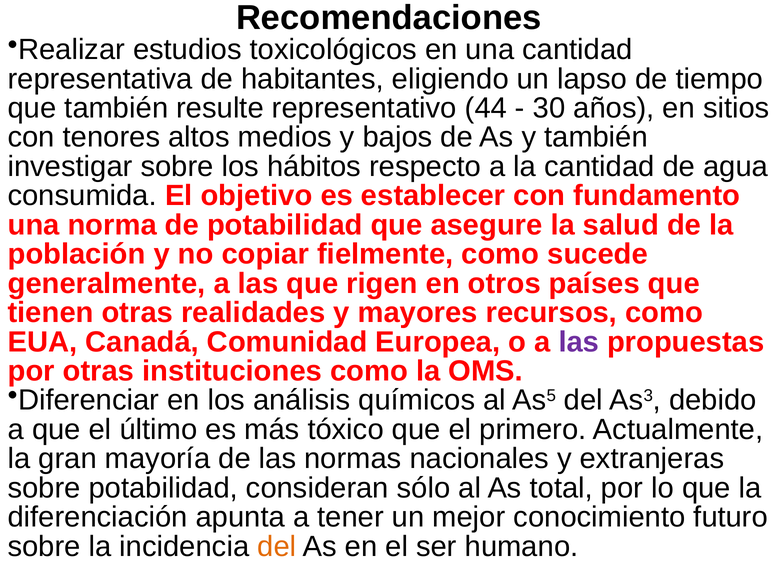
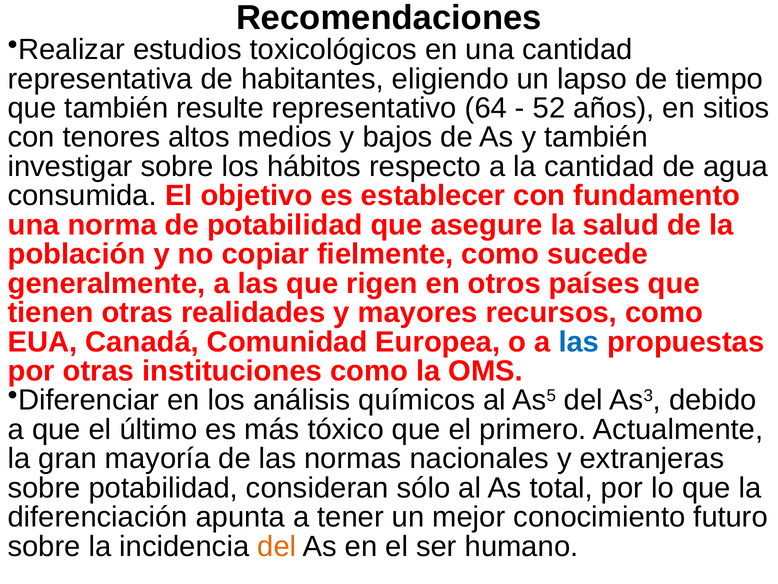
44: 44 -> 64 (486, 108)
30: 30 -> 52 (549, 108)
las colour: purple -> blue (579, 342)
